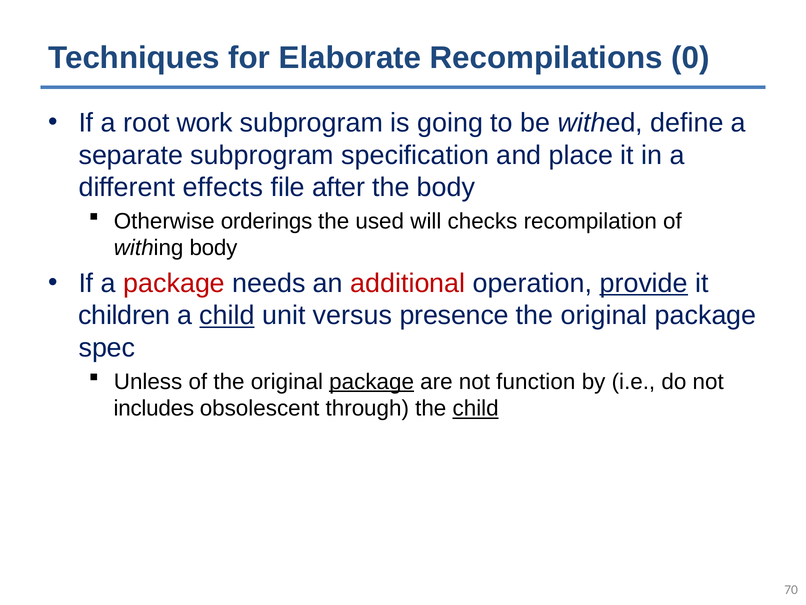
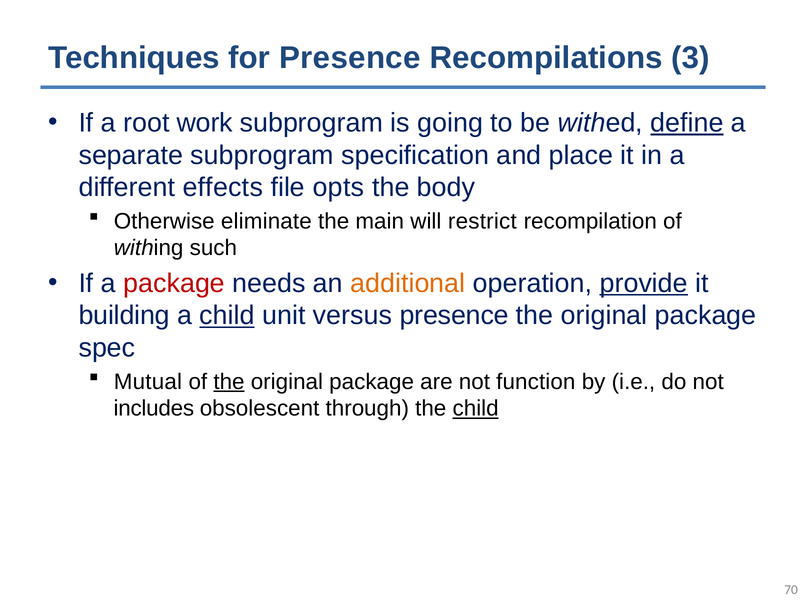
for Elaborate: Elaborate -> Presence (350, 58)
0: 0 -> 3 (691, 58)
define underline: none -> present (687, 123)
after: after -> opts (338, 187)
orderings: orderings -> eliminate (266, 221)
used: used -> main (380, 221)
checks: checks -> restrict (482, 221)
withing body: body -> such (213, 248)
additional colour: red -> orange (408, 283)
children: children -> building (124, 315)
Unless: Unless -> Mutual (148, 381)
the underline: none -> present (229, 381)
package underline: present -> none (372, 381)
